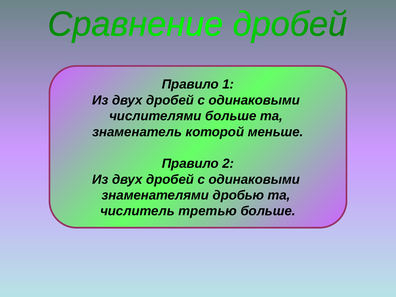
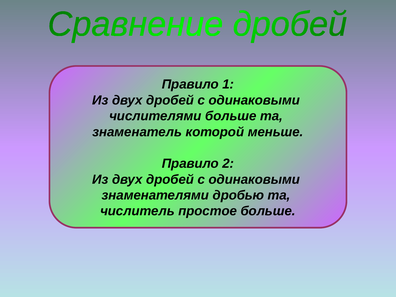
третью: третью -> простое (208, 211)
